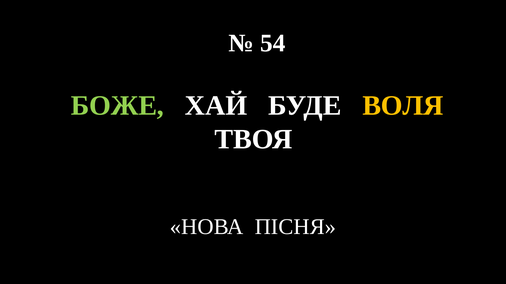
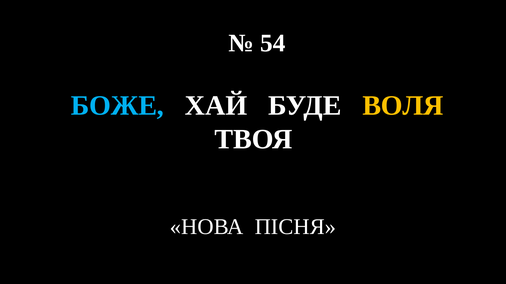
БОЖЕ colour: light green -> light blue (117, 106)
